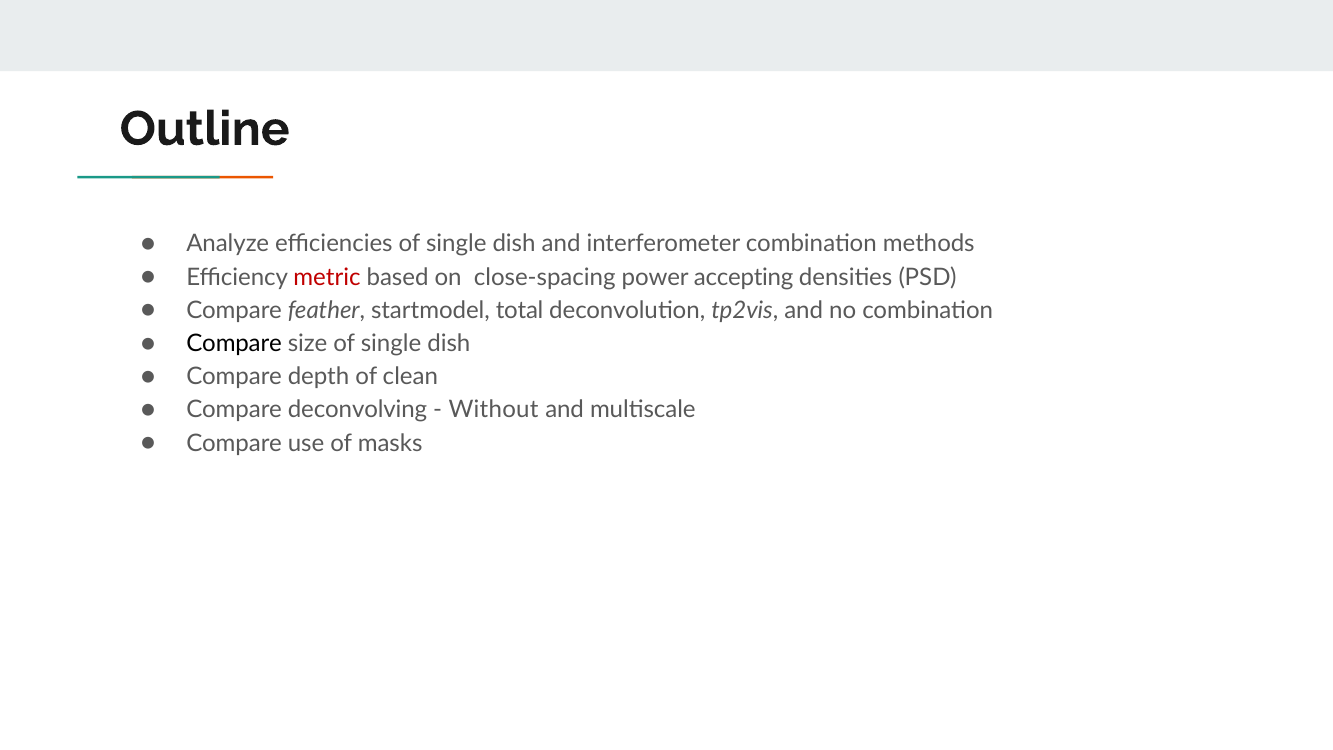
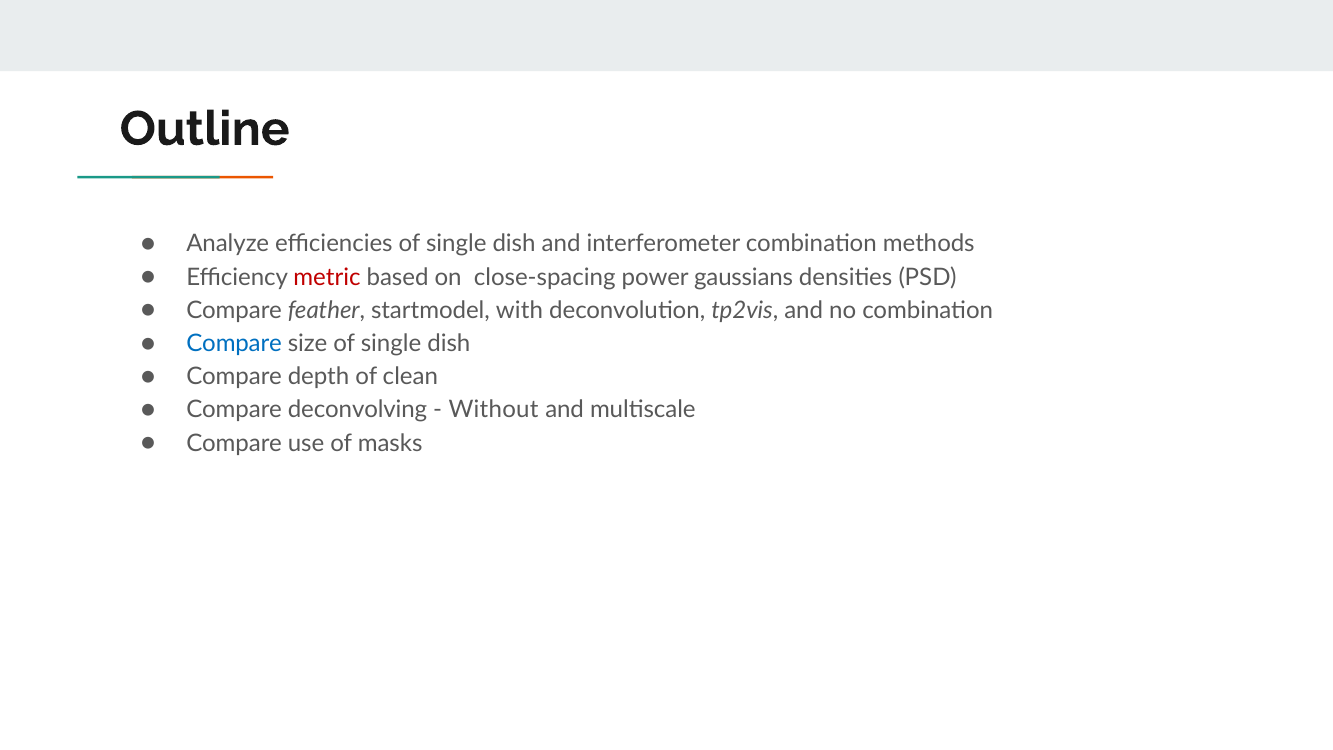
accepting: accepting -> gaussians (744, 277)
total: total -> with (519, 310)
Compare colour: black -> blue (234, 344)
